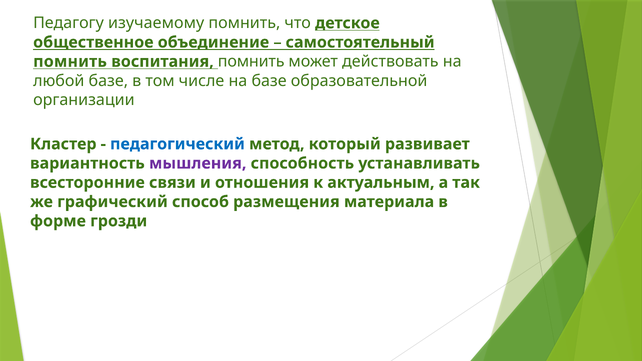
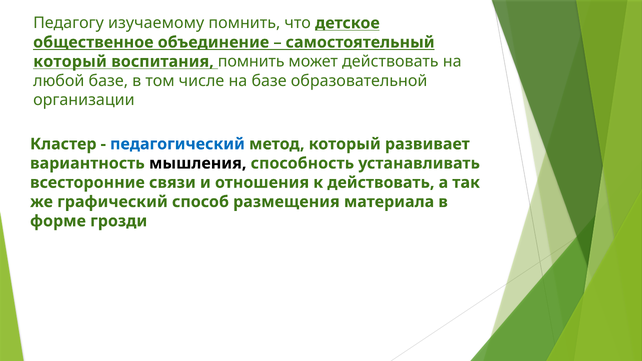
помнить: помнить -> который (70, 62)
мышления colour: purple -> black (198, 163)
к актуальным: актуальным -> действовать (381, 183)
